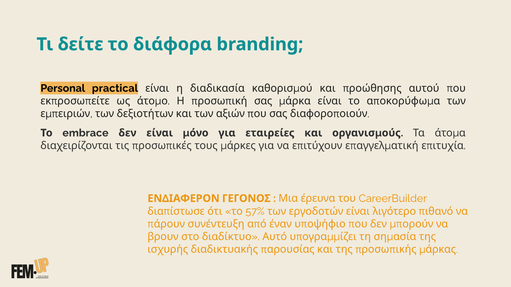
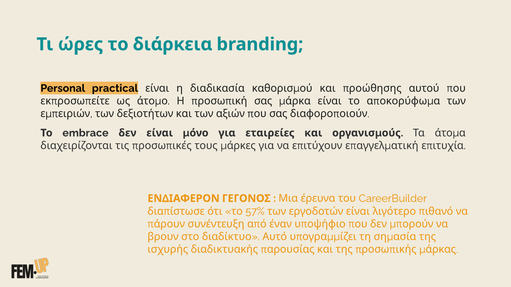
δείτε: δείτε -> ώρες (81, 44)
διάφορα: διάφορα -> διάρκεια (173, 44)
